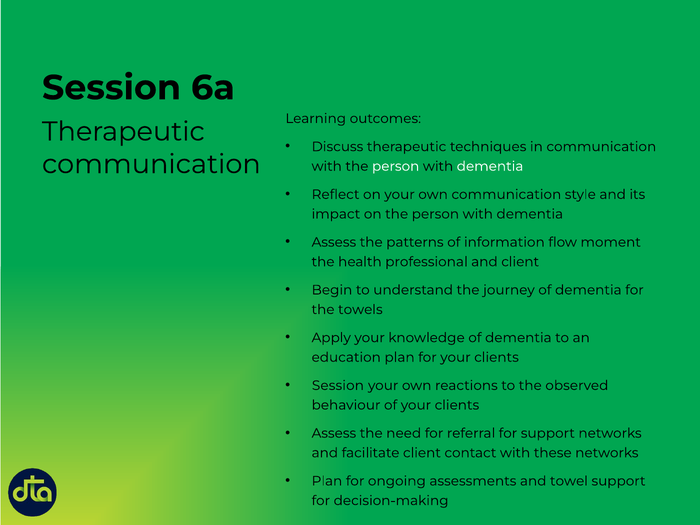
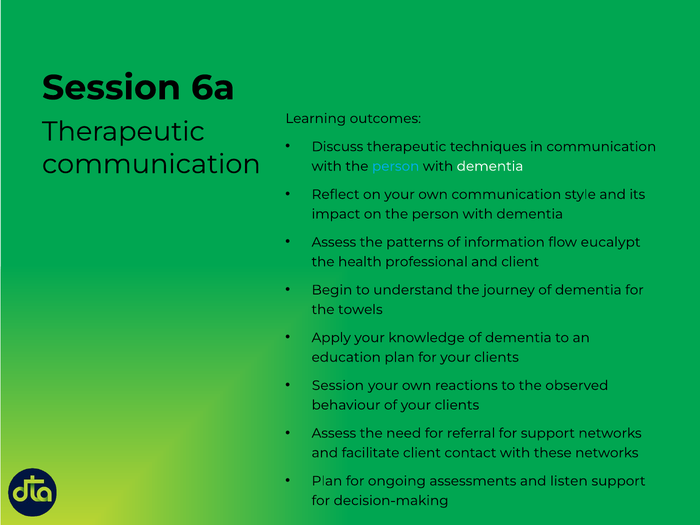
person colour: white -> light blue (396, 166)
moment: moment -> eucalypt (611, 242)
towel: towel -> listen (569, 481)
